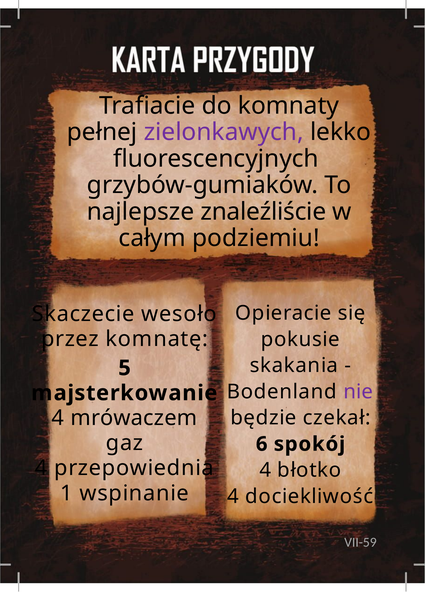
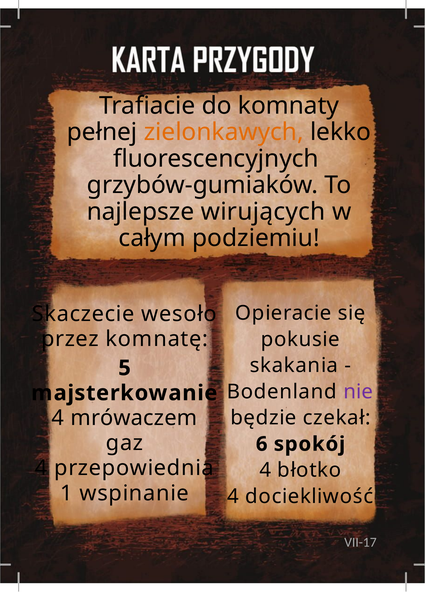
zielonkawych colour: purple -> orange (224, 132)
znaleźliście: znaleźliście -> wirujących (263, 212)
VII-59: VII-59 -> VII-17 (360, 542)
